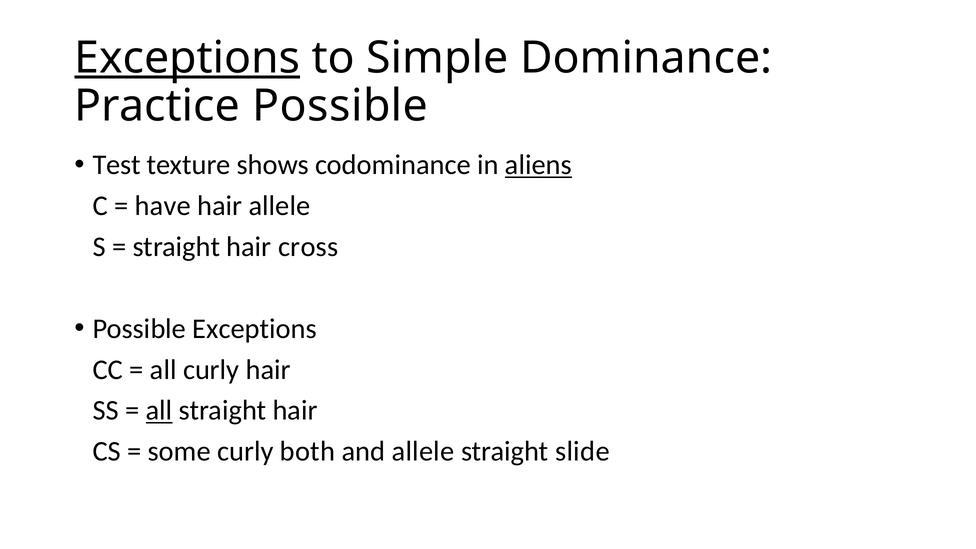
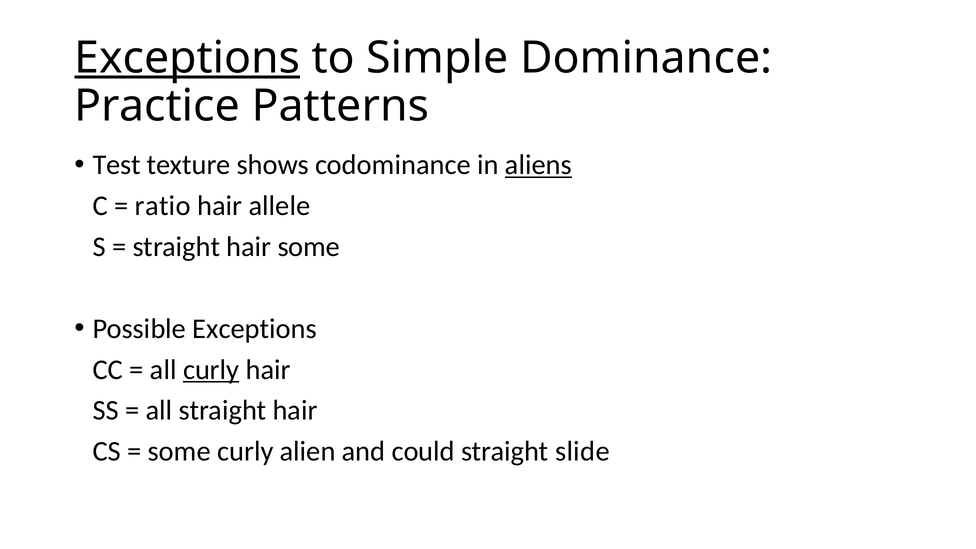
Practice Possible: Possible -> Patterns (340, 106)
have: have -> ratio (163, 206)
hair cross: cross -> some (309, 247)
curly underline: none -> present (211, 370)
all underline: present -> none (159, 411)
both: both -> alien (308, 451)
and allele: allele -> could (423, 451)
